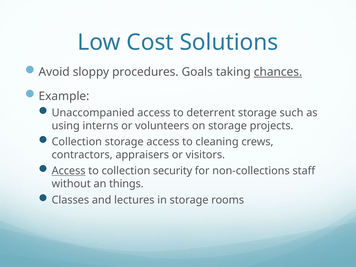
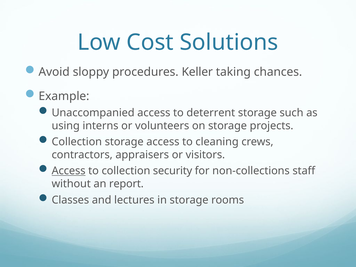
Goals: Goals -> Keller (197, 72)
chances underline: present -> none (278, 72)
things: things -> report (126, 184)
